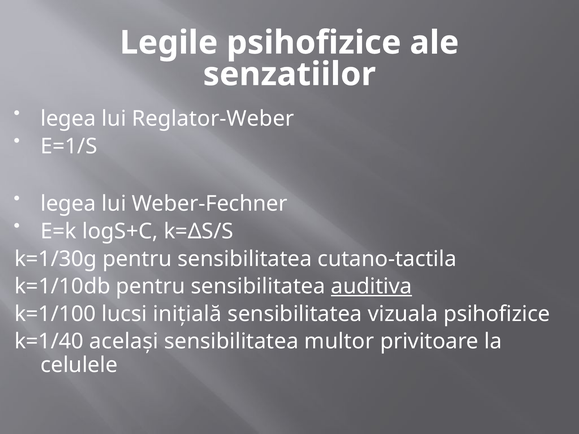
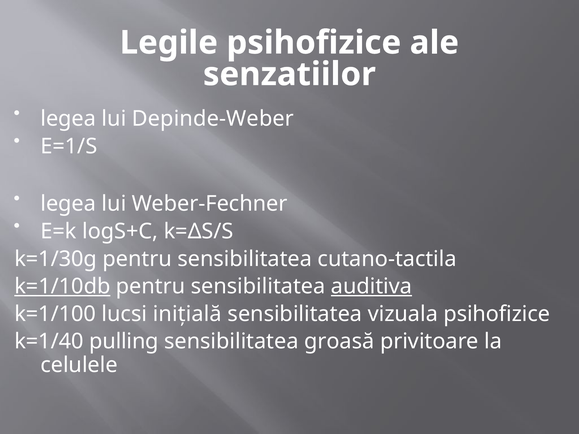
Reglator-Weber: Reglator-Weber -> Depinde-Weber (213, 119)
k=1/10db underline: none -> present (62, 287)
acelaşi: acelaşi -> pulling (124, 342)
multor: multor -> groasă (339, 342)
